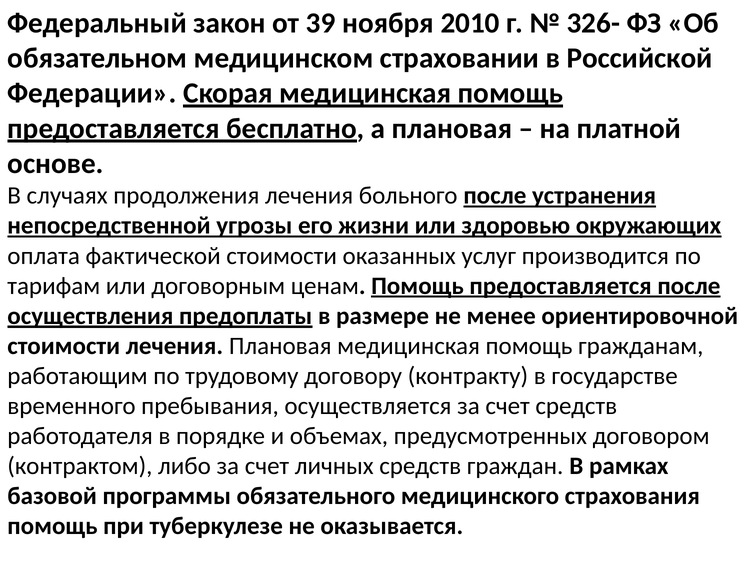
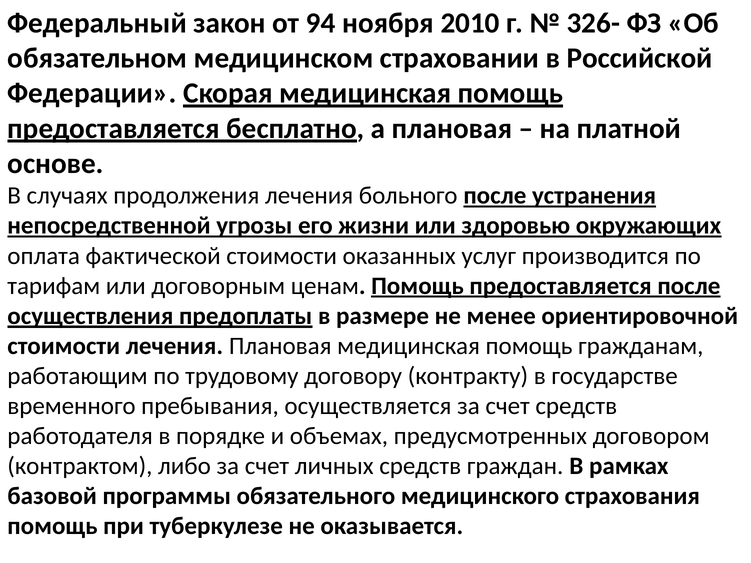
39: 39 -> 94 (321, 23)
